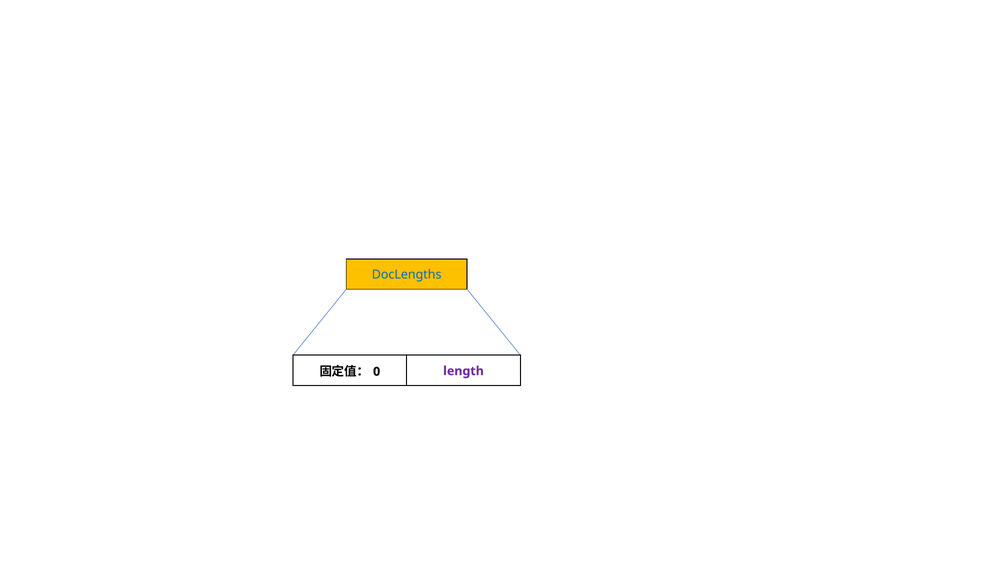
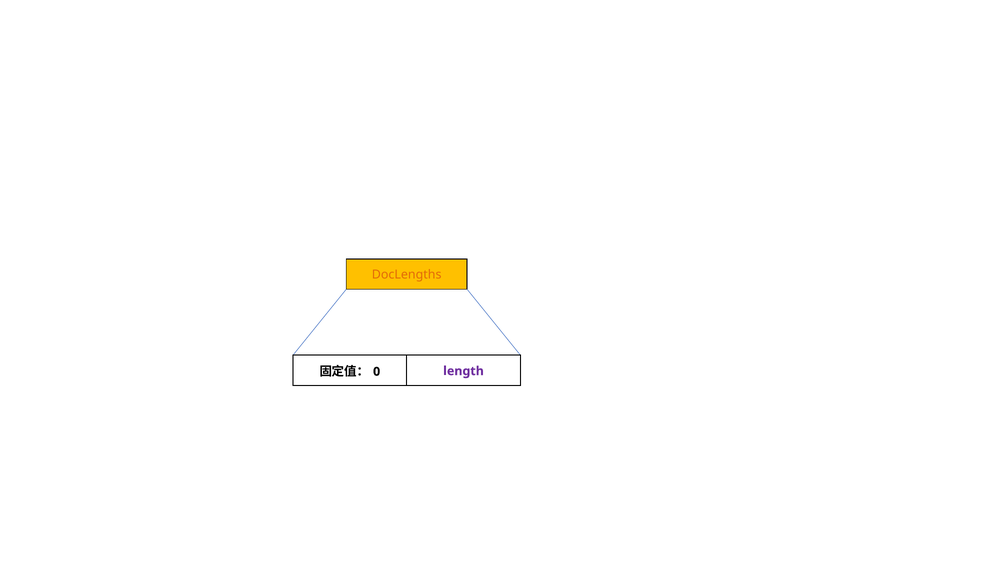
DocLengths colour: blue -> orange (407, 275)
